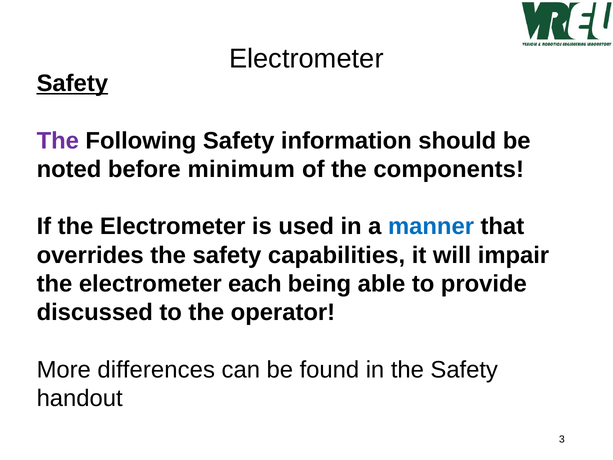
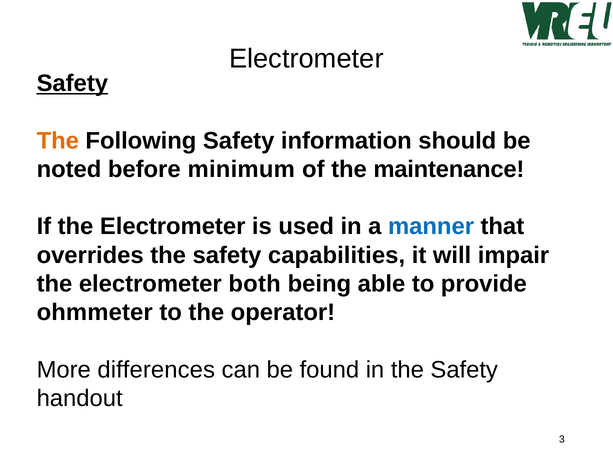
The colour: purple -> orange (58, 141)
components: components -> maintenance (449, 169)
each: each -> both (255, 284)
discussed: discussed -> ohmmeter (95, 312)
